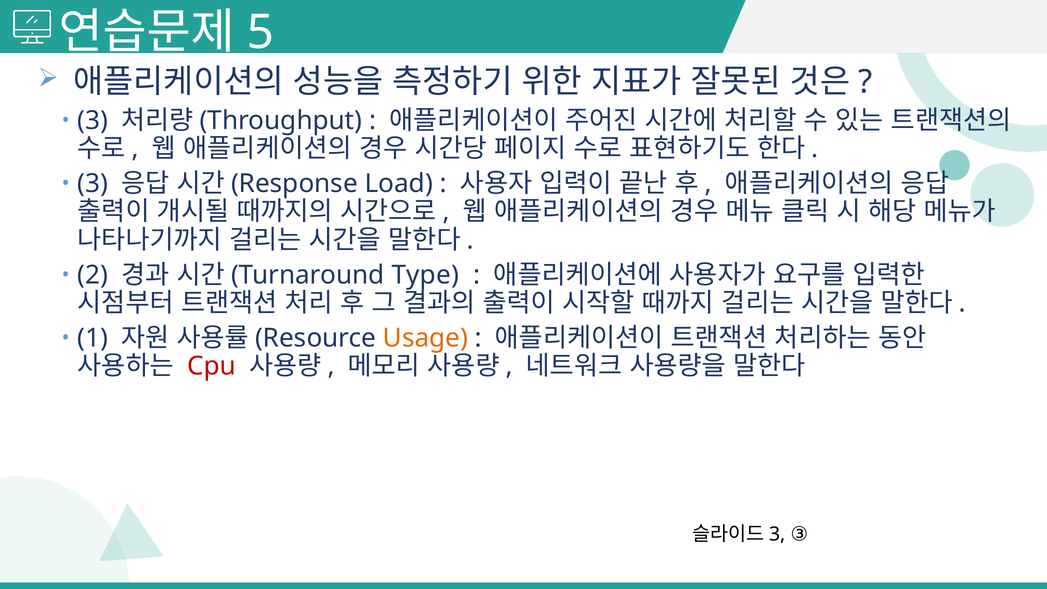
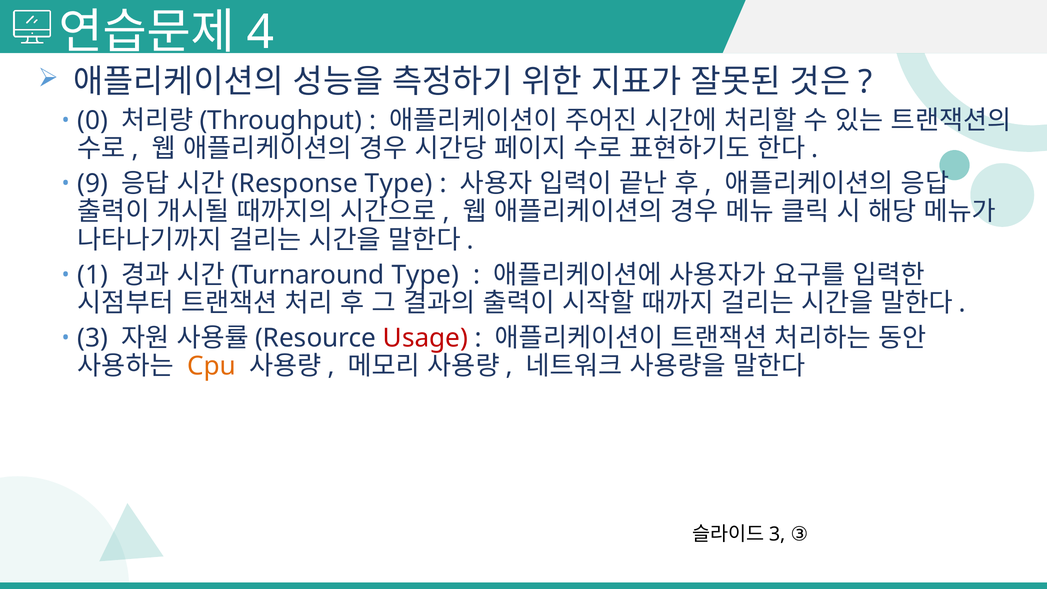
5: 5 -> 4 (260, 33)
3: 3 -> 0 (93, 120)
3: 3 -> 9 (93, 184)
Load: Load -> Type (399, 184)
2: 2 -> 1 (93, 275)
1: 1 -> 3 (93, 338)
Usage colour: orange -> red (426, 338)
Cpu colour: red -> orange (212, 366)
